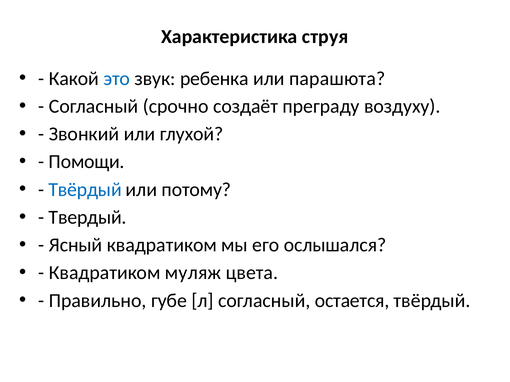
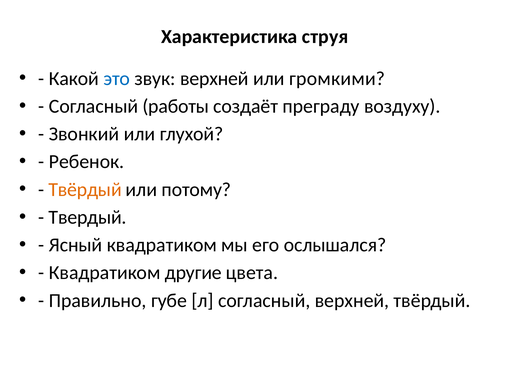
звук ребенка: ребенка -> верхней (214, 79)
парашюта: парашюта -> громкими (337, 79)
срочно: срочно -> работы (176, 106)
Помощи: Помощи -> Ребенок (87, 162)
Твёрдый colour: blue -> orange (85, 190)
муляж: муляж -> другие (193, 273)
согласный остается: остается -> верхней (352, 301)
